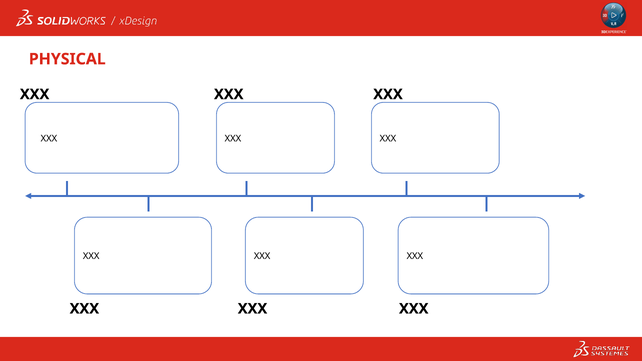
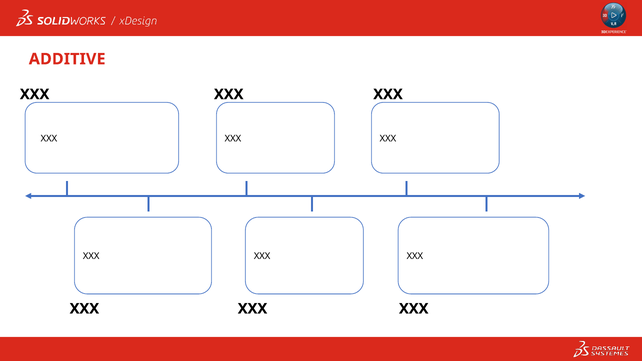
PHYSICAL: PHYSICAL -> ADDITIVE (67, 59)
